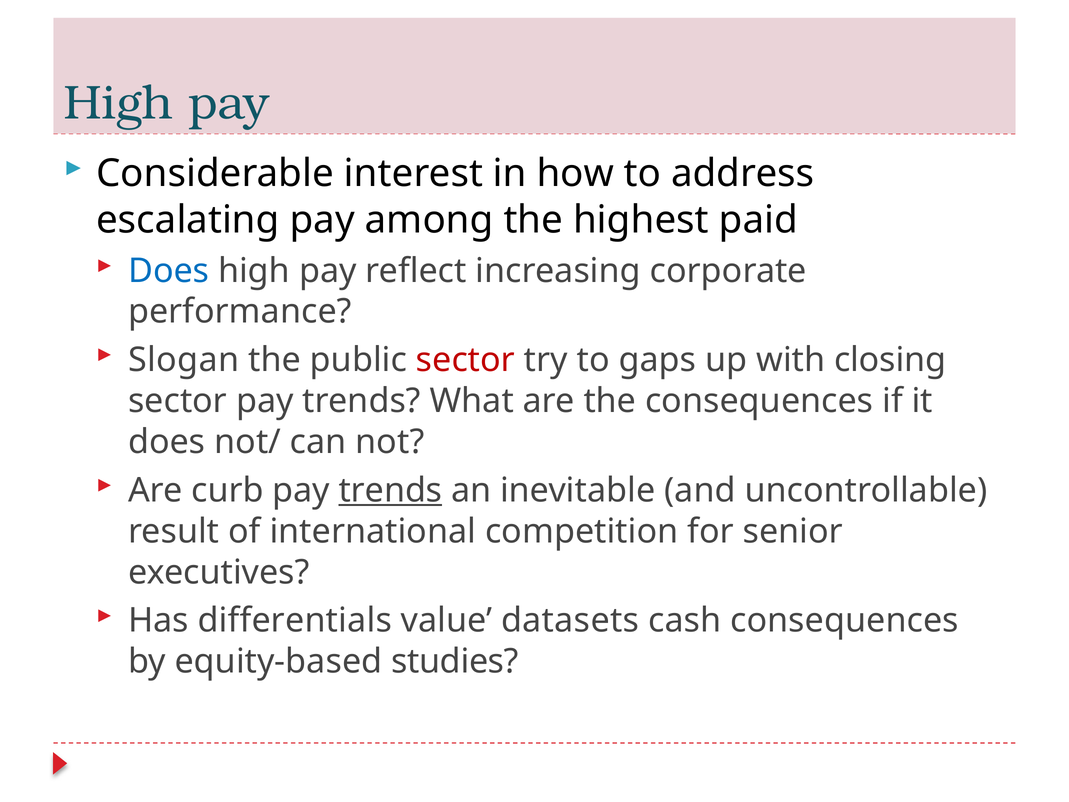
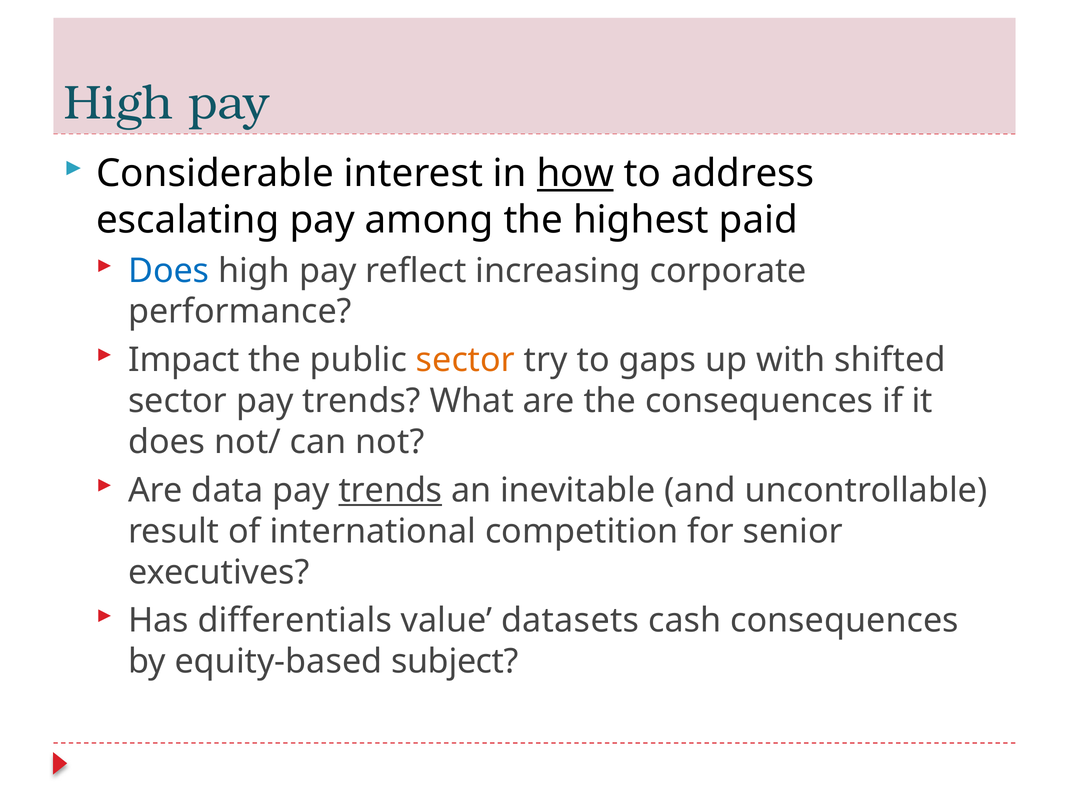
how underline: none -> present (575, 174)
Slogan: Slogan -> Impact (184, 360)
sector colour: red -> orange (465, 360)
closing: closing -> shifted (890, 360)
curb: curb -> data (227, 490)
studies: studies -> subject (455, 661)
